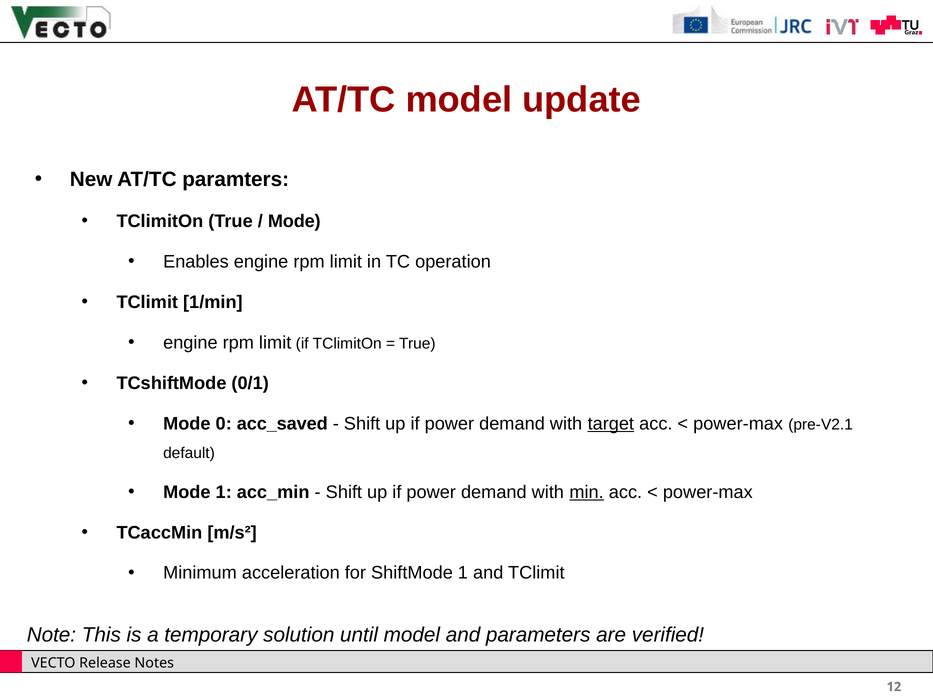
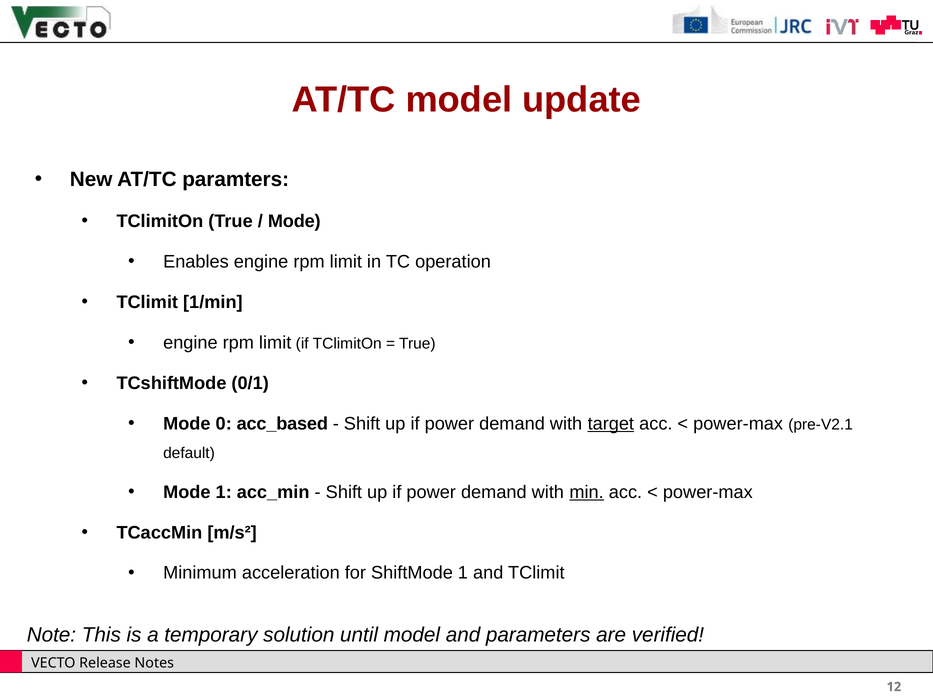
acc_saved: acc_saved -> acc_based (282, 423)
